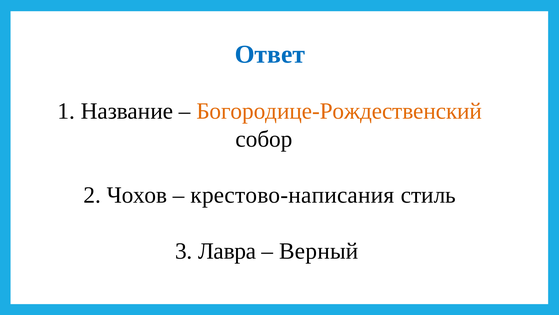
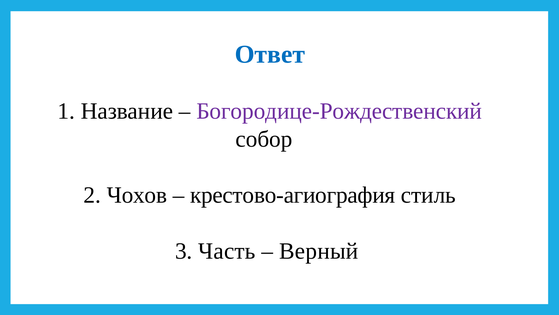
Богородице-Рождественский colour: orange -> purple (339, 111)
крестово-написания: крестово-написания -> крестово-агиография (293, 195)
Лавра: Лавра -> Часть (227, 251)
